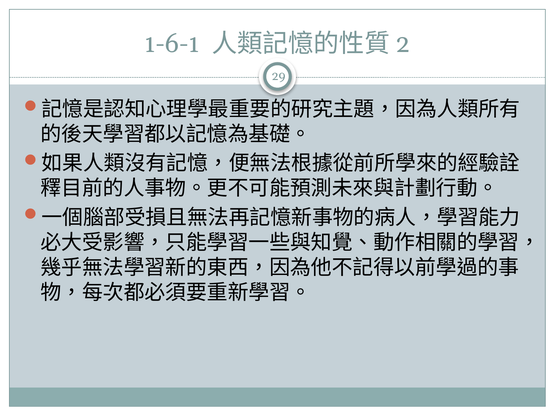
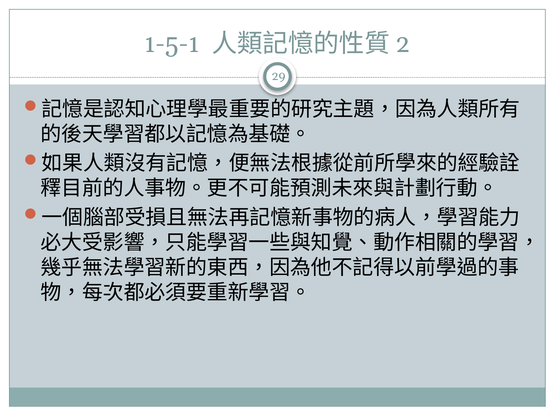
1-6-1: 1-6-1 -> 1-5-1 (172, 44)
